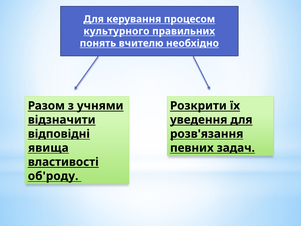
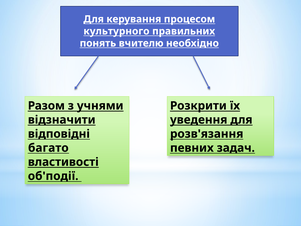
явища: явища -> багато (48, 148)
об'роду: об'роду -> об'події (53, 176)
